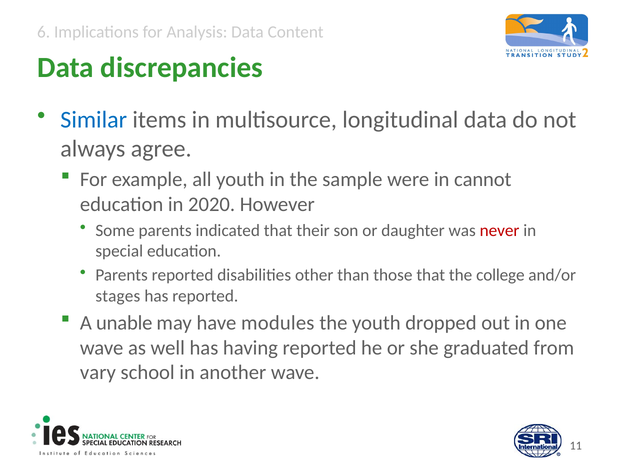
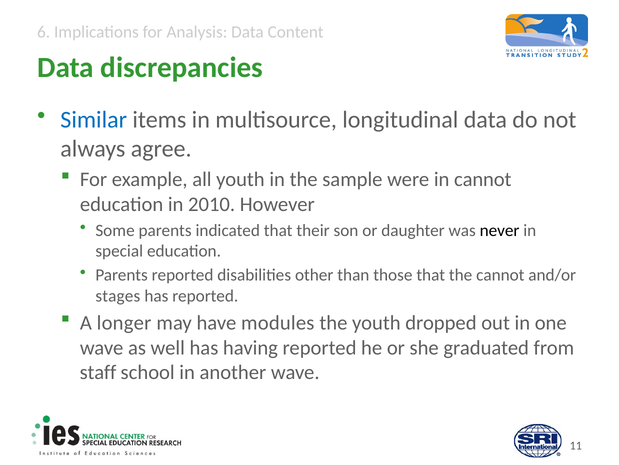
2020: 2020 -> 2010 (212, 204)
never colour: red -> black (500, 230)
the college: college -> cannot (500, 275)
unable: unable -> longer (124, 322)
vary: vary -> staff (98, 372)
